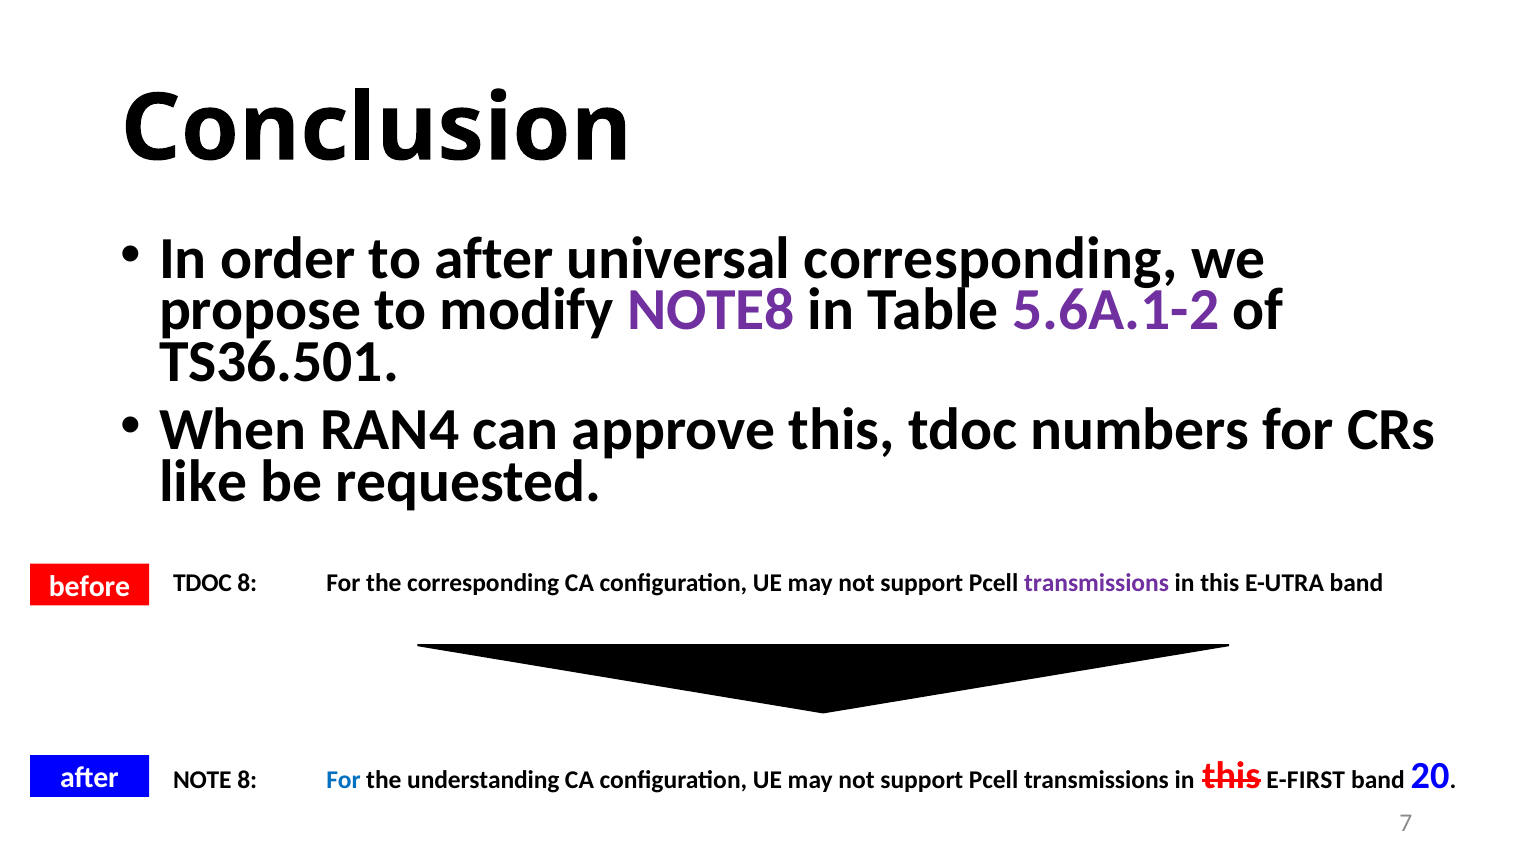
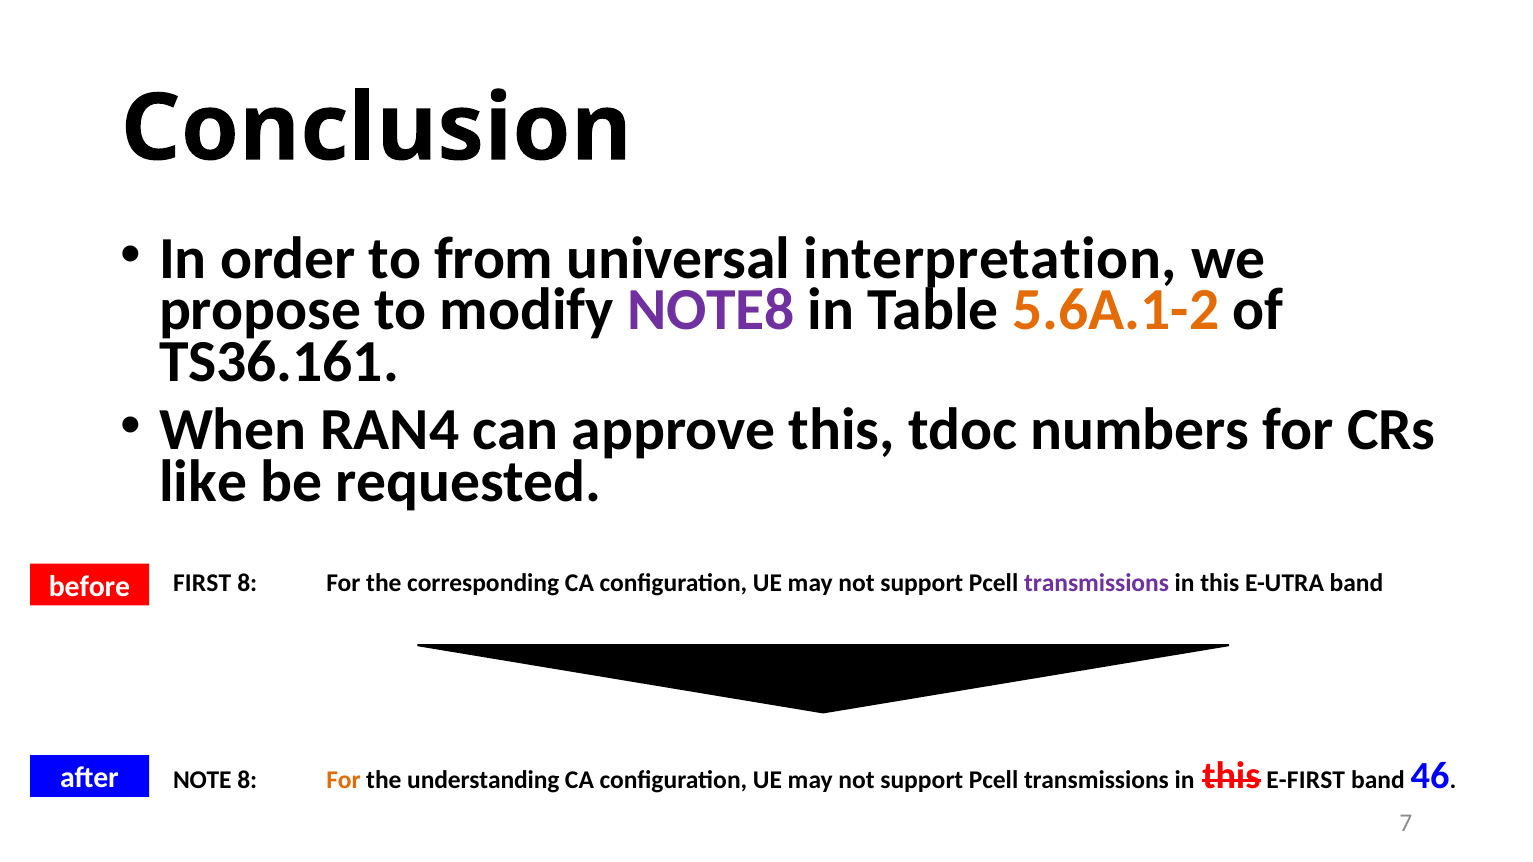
to after: after -> from (494, 259)
universal corresponding: corresponding -> interpretation (991, 259)
5.6A.1-2 colour: purple -> orange (1116, 310)
TS36.501: TS36.501 -> TS36.161 (279, 362)
TDOC: TDOC -> FIRST (202, 584)
For colour: blue -> orange (343, 781)
20: 20 -> 46 (1430, 776)
